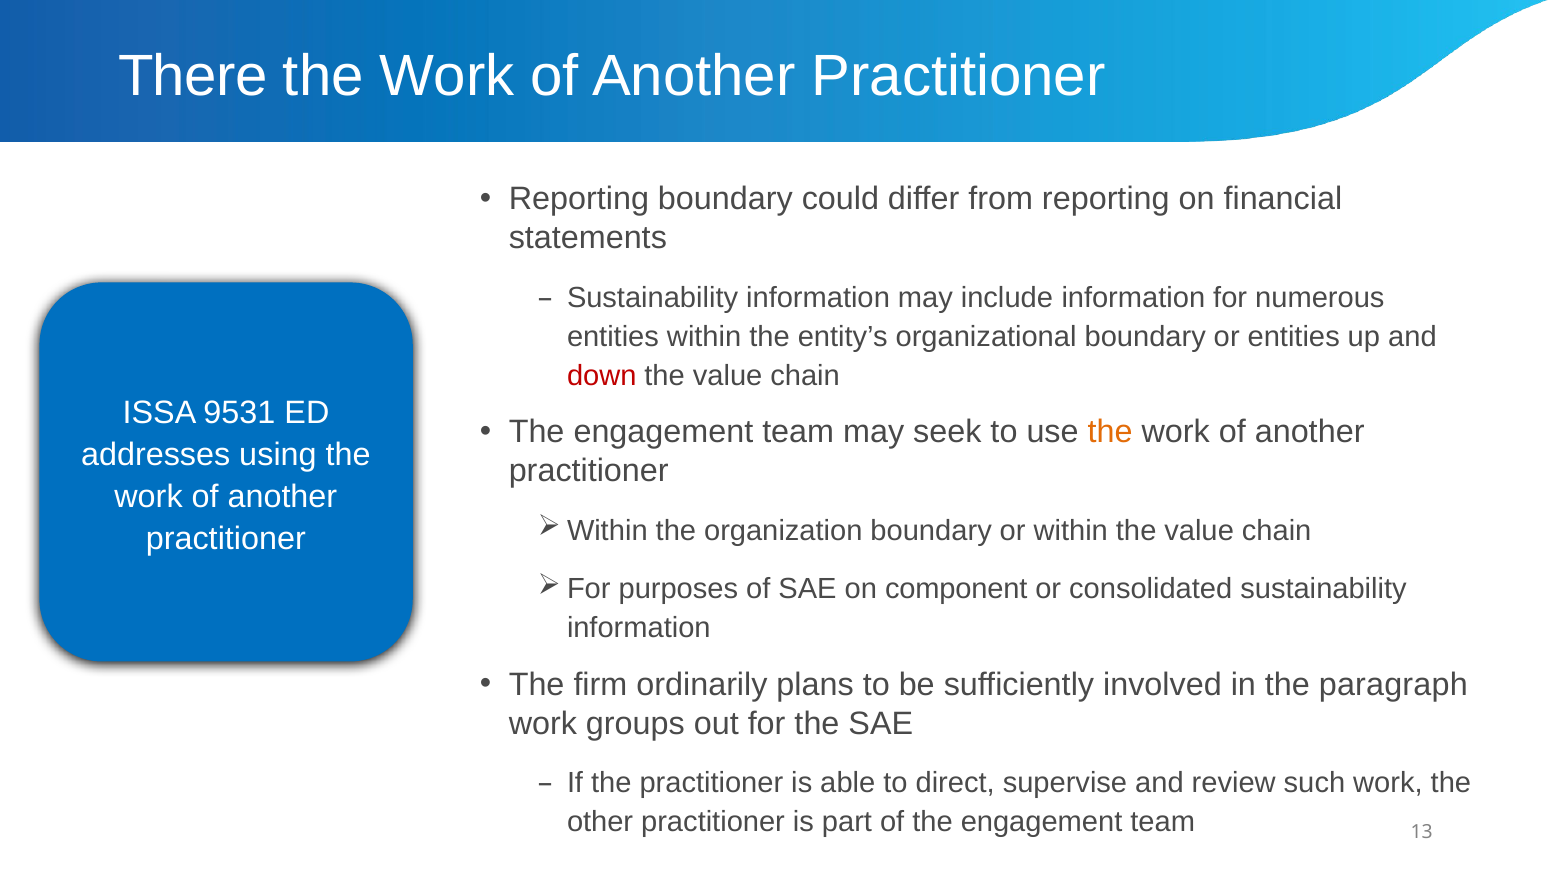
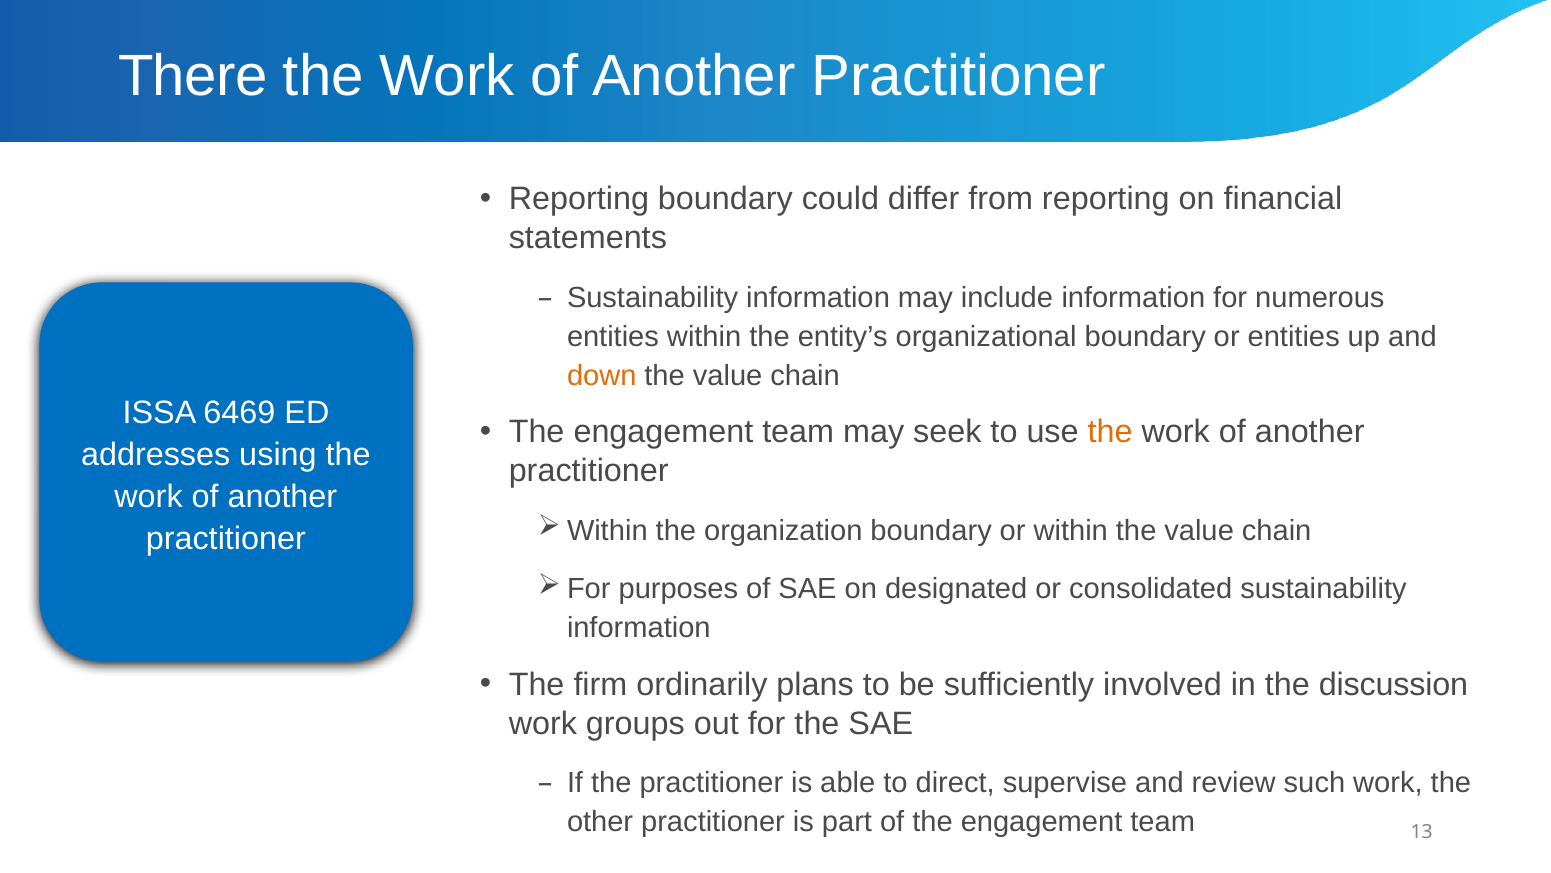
down colour: red -> orange (602, 375)
9531: 9531 -> 6469 (239, 412)
component: component -> designated (956, 589)
paragraph: paragraph -> discussion (1393, 684)
